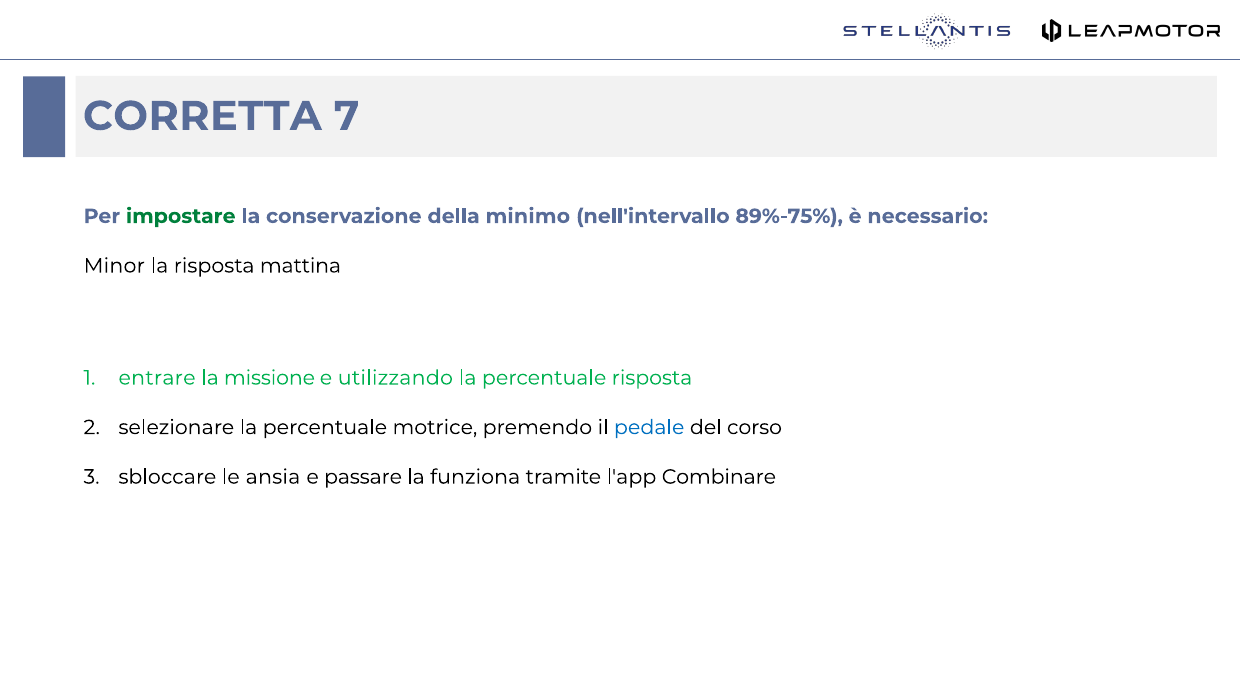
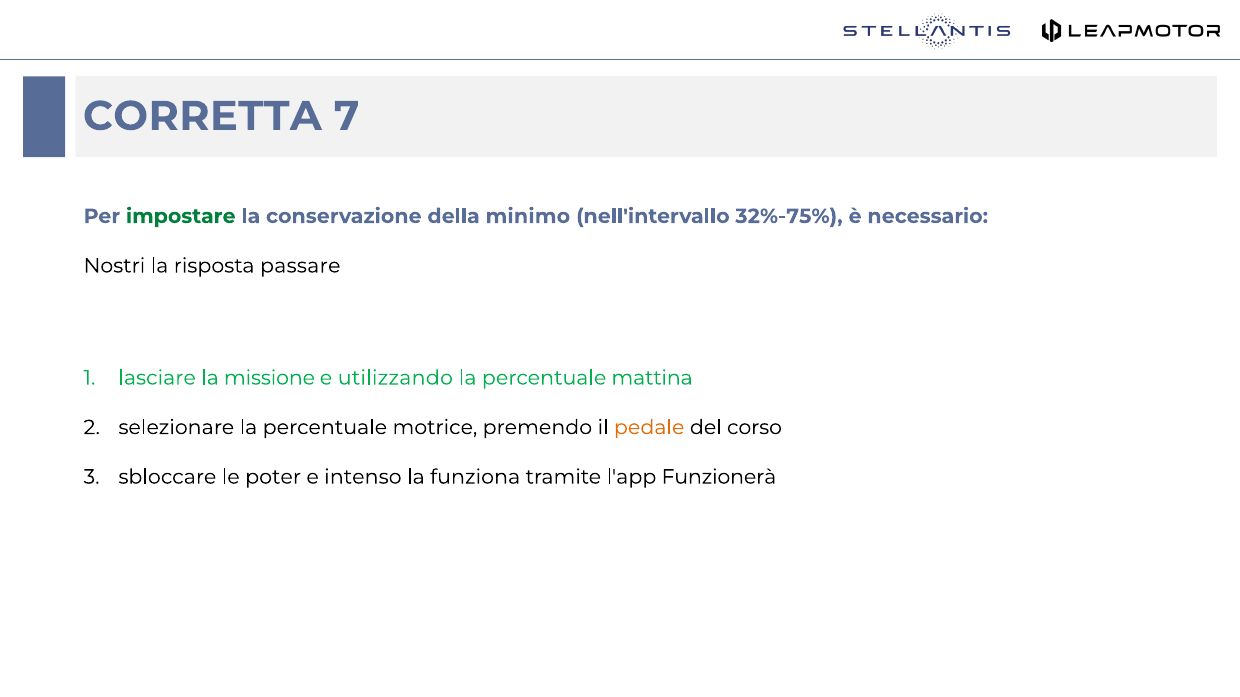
89%-75%: 89%-75% -> 32%-75% (789, 216)
Minor: Minor -> Nostri (114, 266)
mattina: mattina -> passare (300, 266)
entrare: entrare -> lasciare (157, 378)
percentuale risposta: risposta -> mattina (652, 378)
pedale colour: blue -> orange (649, 428)
ansia: ansia -> poter (273, 477)
passare: passare -> intenso (363, 477)
Combinare: Combinare -> Funzionerà (719, 477)
